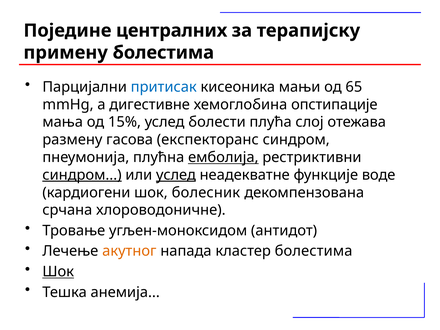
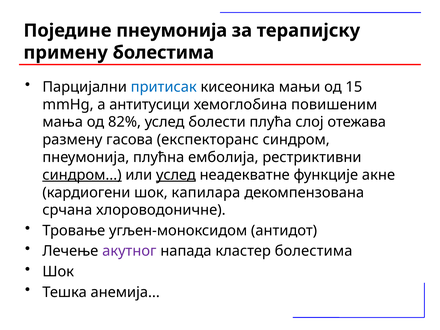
Поједине централних: централних -> пнеумонија (172, 31)
65: 65 -> 15 (354, 87)
дигестивне: дигестивне -> антитусици (150, 105)
опстипације: опстипације -> повишеним (334, 105)
15%: 15% -> 82% (125, 122)
емболија underline: present -> none (223, 157)
воде: воде -> акне (379, 175)
болесник: болесник -> капилара (206, 193)
акутног colour: orange -> purple (129, 251)
Шок underline: present -> none (58, 272)
